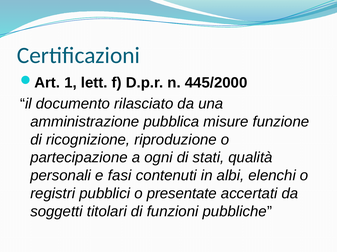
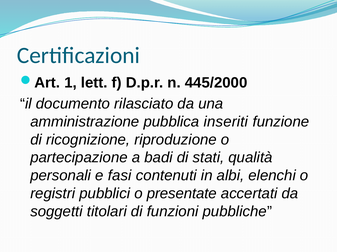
misure: misure -> inseriti (226, 122)
ogni: ogni -> badi (159, 158)
